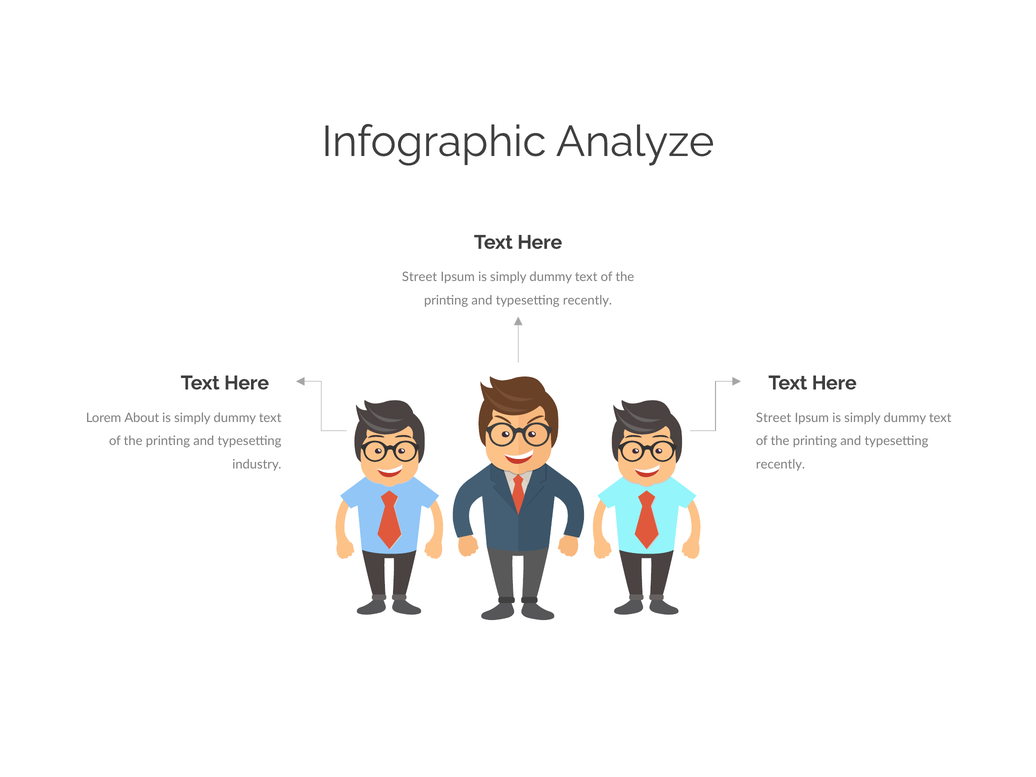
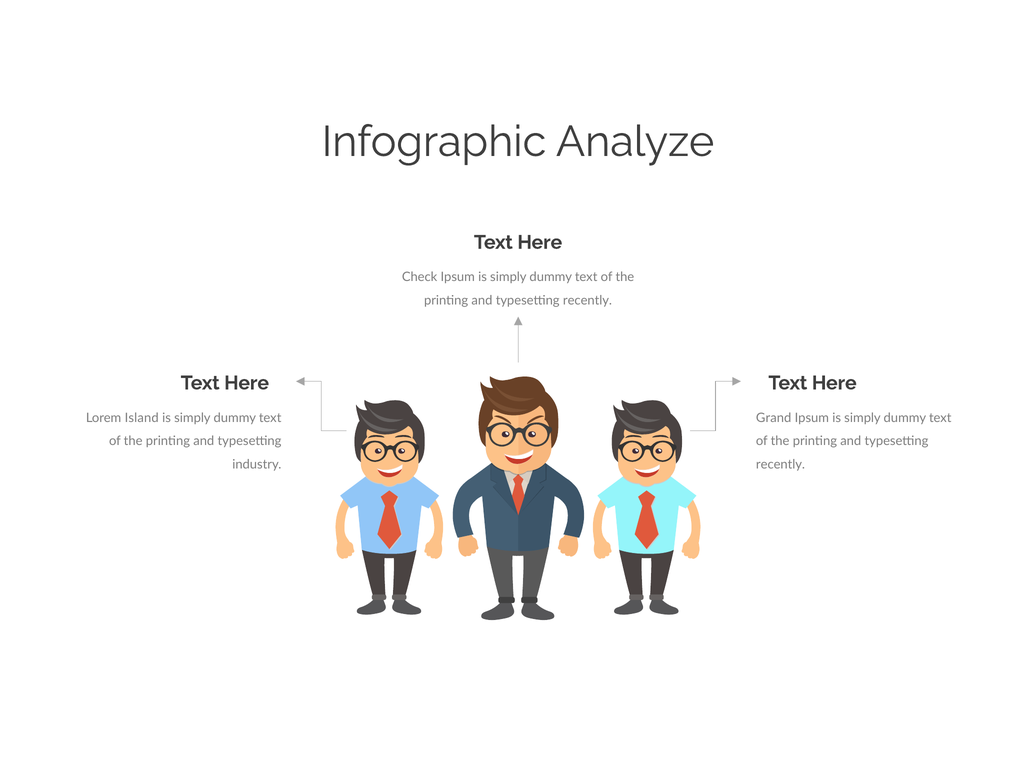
Street: Street -> Check (420, 277)
About: About -> Island (142, 418)
Street: Street -> Grand (774, 418)
